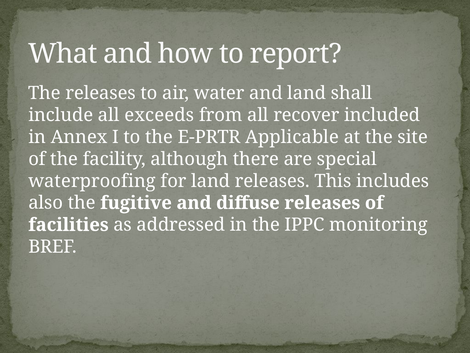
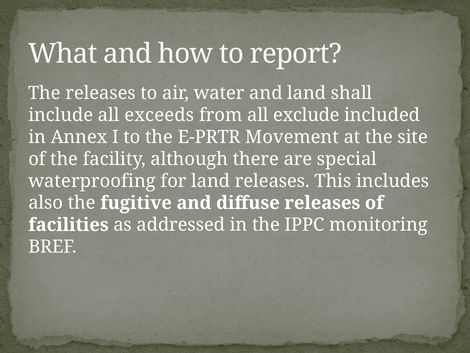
recover: recover -> exclude (306, 115)
Applicable: Applicable -> Movement (292, 137)
